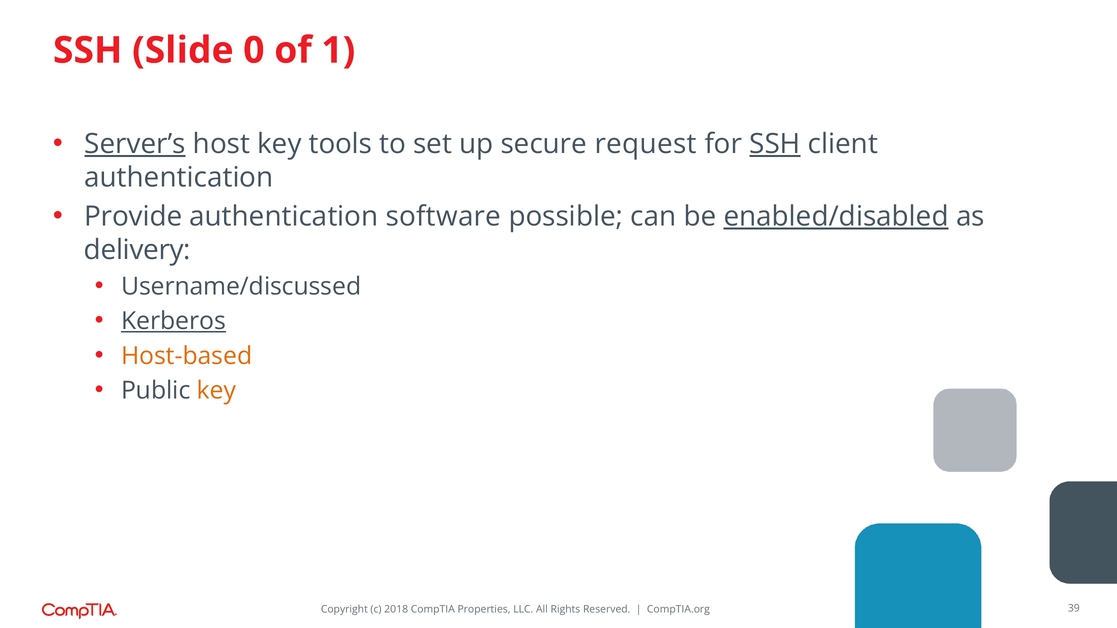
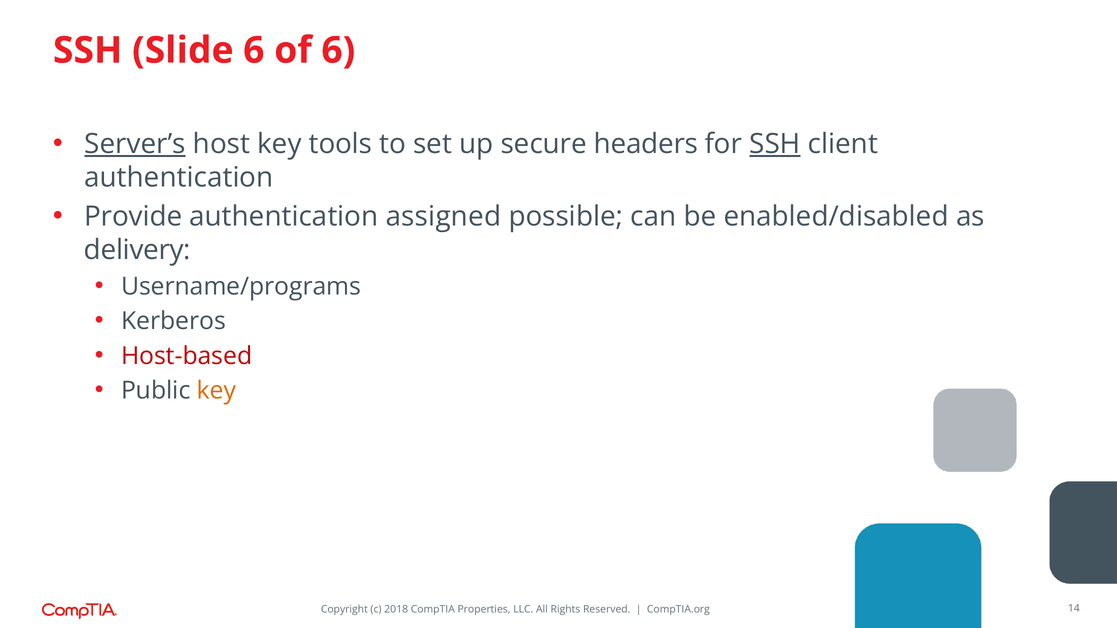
Slide 0: 0 -> 6 (254, 50)
of 1: 1 -> 6 (338, 50)
request: request -> headers (646, 144)
software: software -> assigned (443, 217)
enabled/disabled underline: present -> none (836, 217)
Username/discussed: Username/discussed -> Username/programs (241, 287)
Kerberos underline: present -> none (173, 321)
Host-based colour: orange -> red (187, 356)
39: 39 -> 14 (1074, 609)
